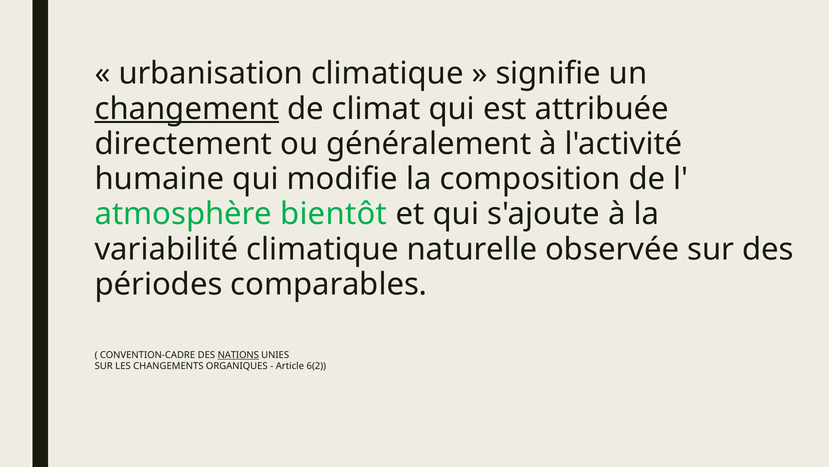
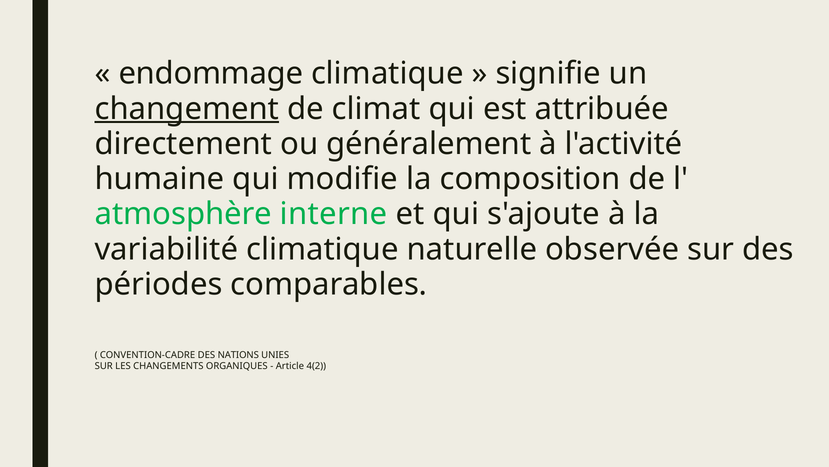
urbanisation: urbanisation -> endommage (211, 74)
bientôt: bientôt -> interne (334, 214)
NATIONS underline: present -> none (238, 355)
6(2: 6(2 -> 4(2 (316, 365)
